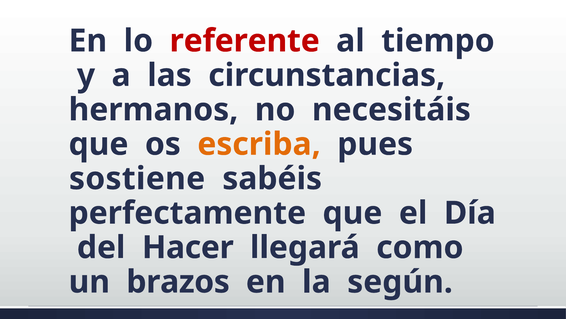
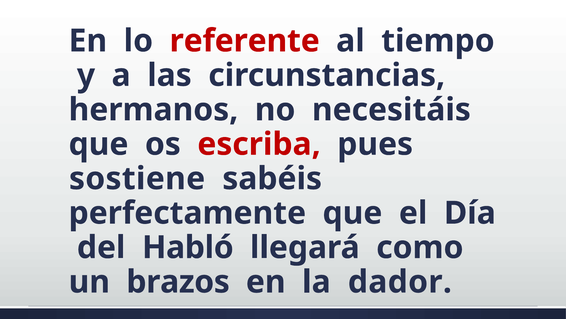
escriba colour: orange -> red (259, 144)
Hacer: Hacer -> Habló (188, 247)
según: según -> dador (400, 281)
